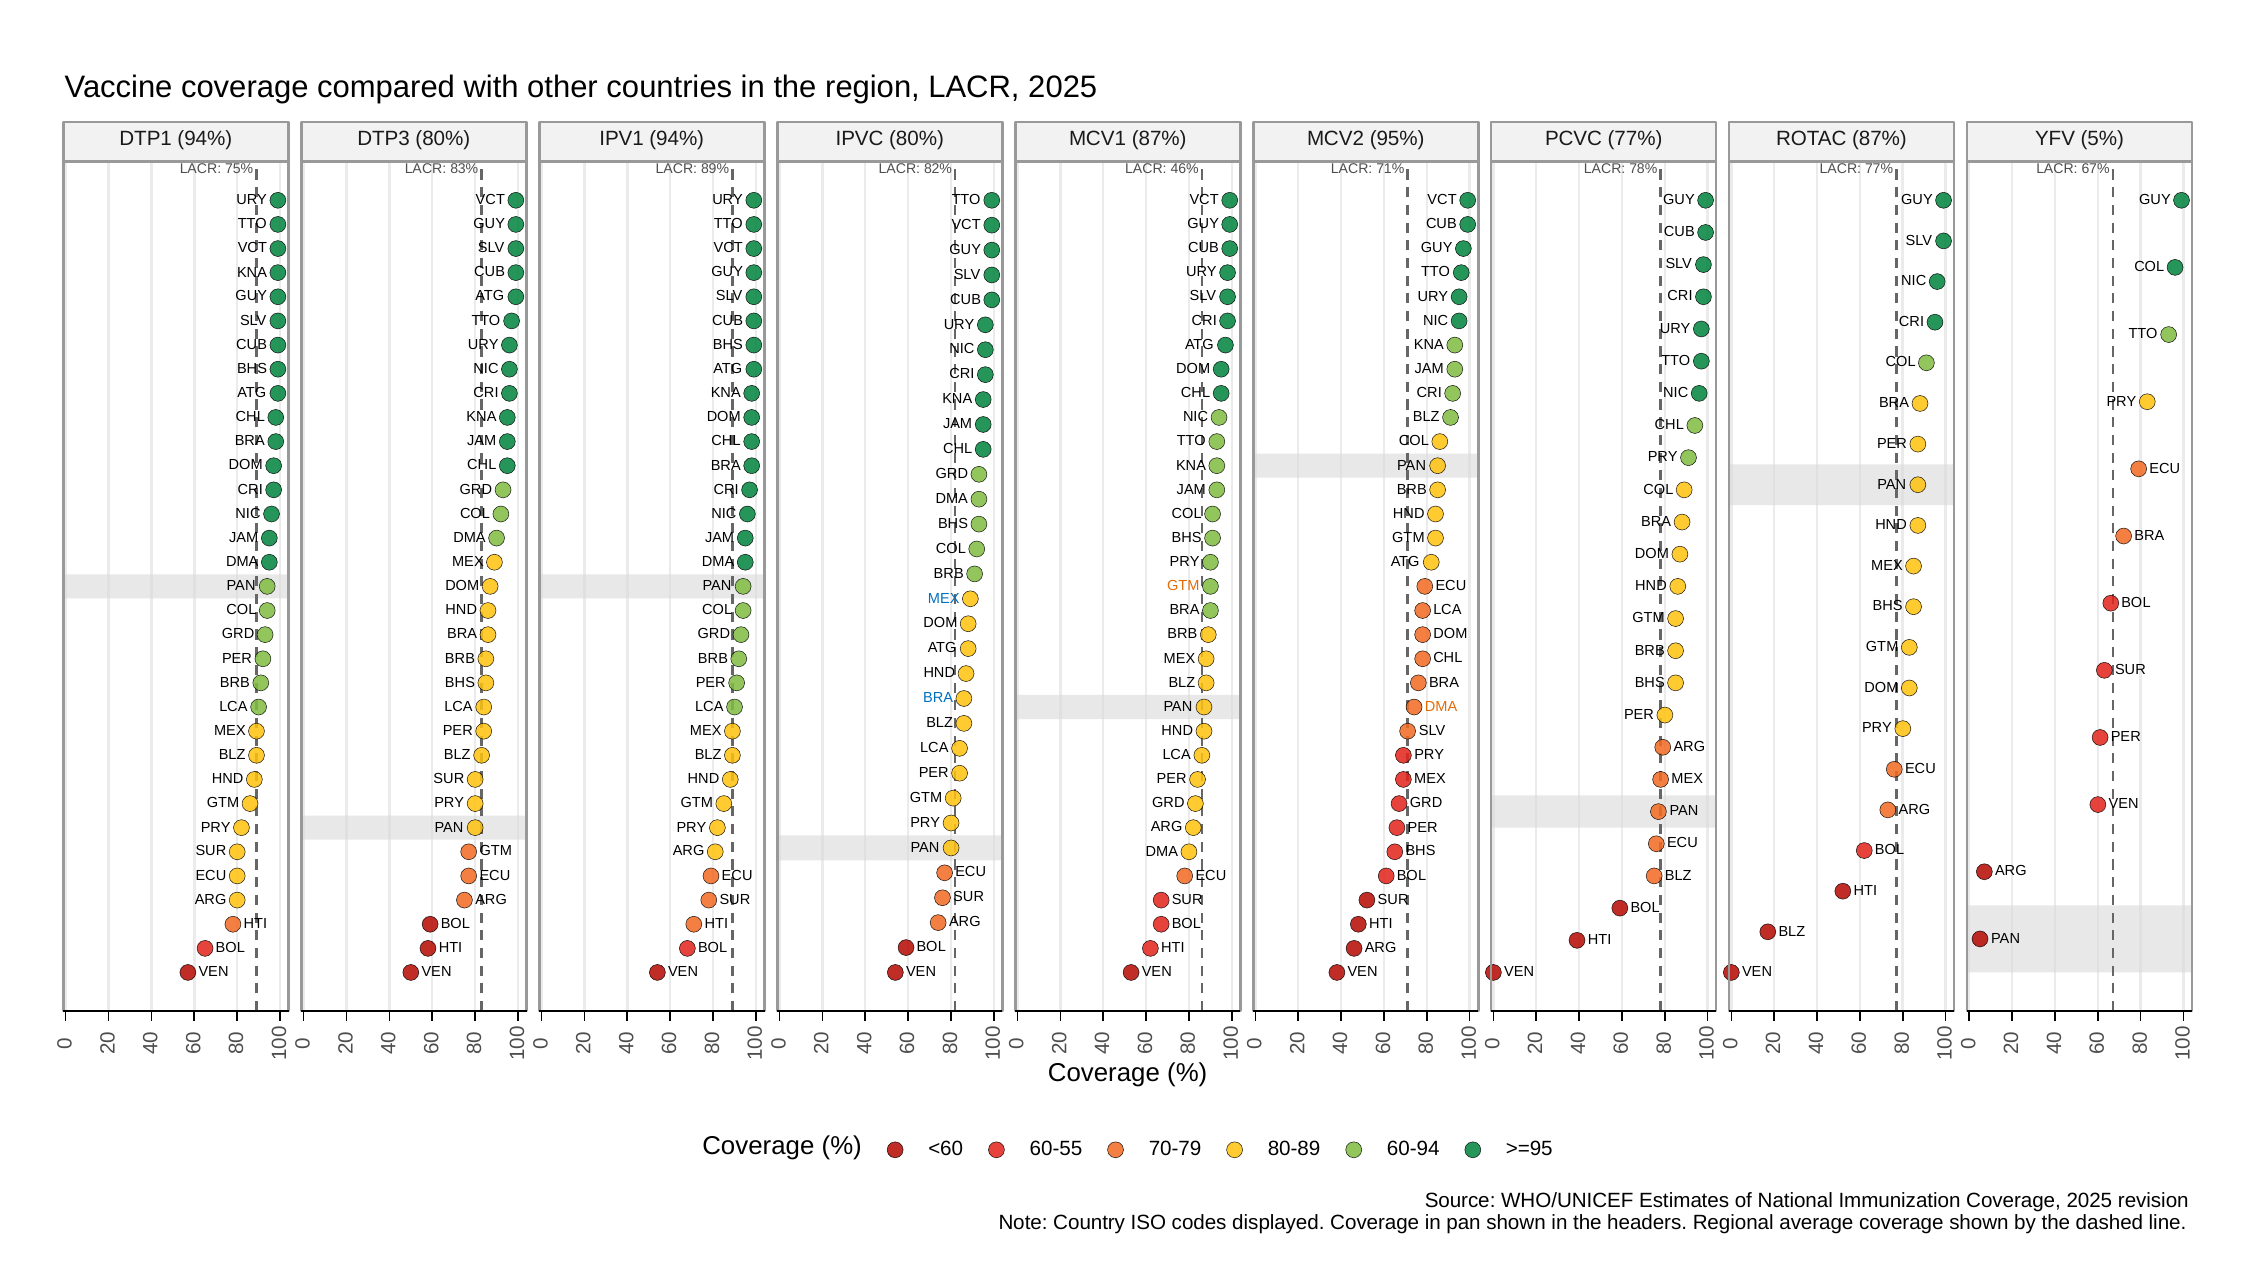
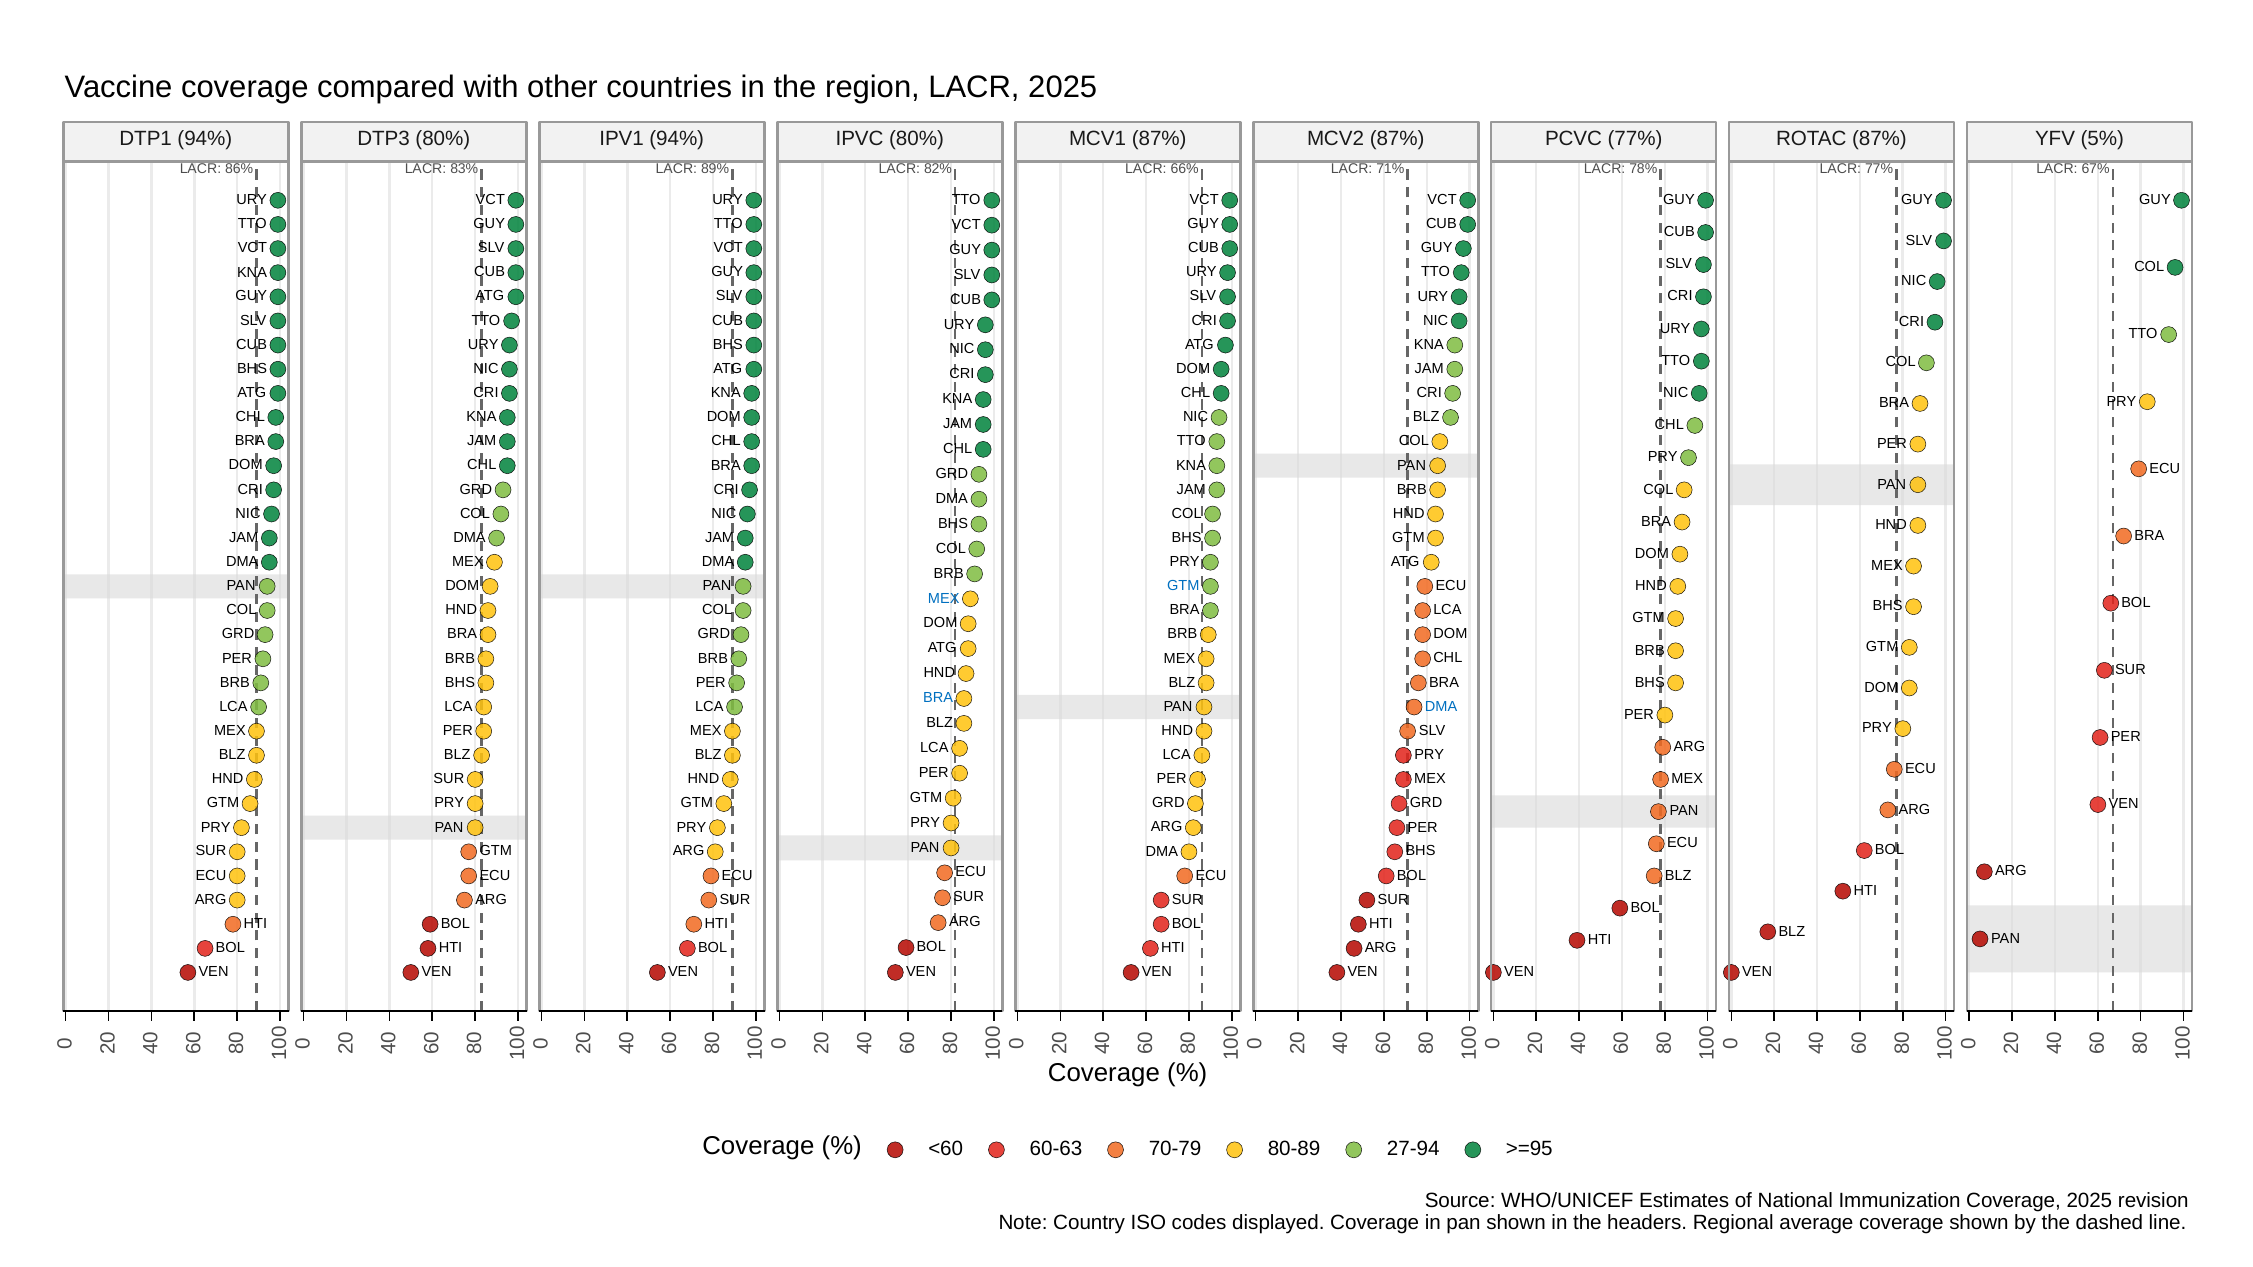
MCV2 95%: 95% -> 87% (1397, 139)
75%: 75% -> 86% (239, 169)
46%: 46% -> 66% (1185, 169)
GTM colour: orange -> blue (1183, 586)
DMA colour: orange -> blue (1441, 707)
60-55: 60-55 -> 60-63 (1056, 1149)
60-94: 60-94 -> 27-94 (1413, 1149)
